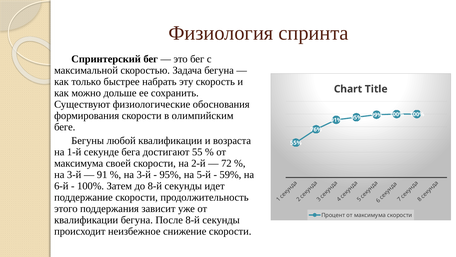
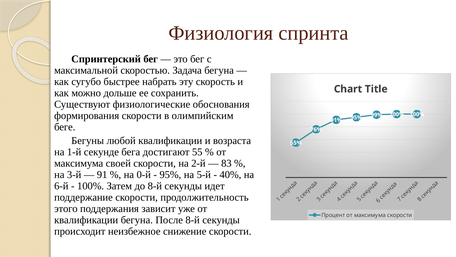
только: только -> сугубо (86, 82)
72: 72 -> 83 (226, 163)
3-й: 3-й -> 0-й (144, 174)
59%: 59% -> 40% (230, 174)
